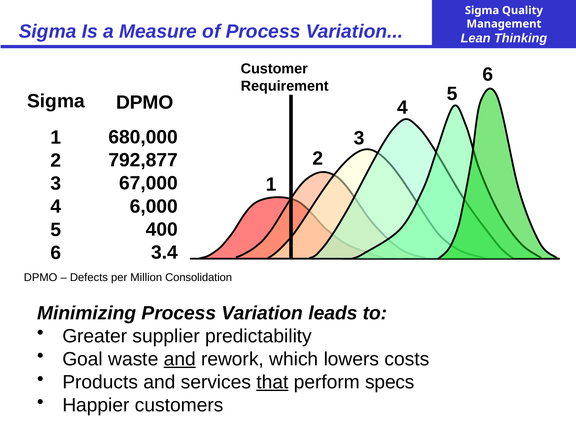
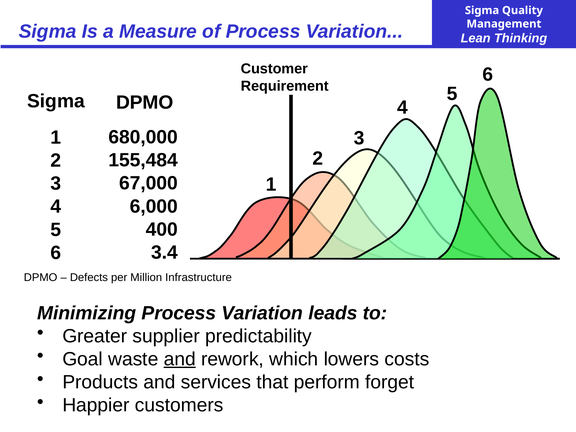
792,877: 792,877 -> 155,484 (143, 160)
Consolidation: Consolidation -> Infrastructure (199, 277)
that underline: present -> none (272, 382)
specs: specs -> forget (390, 382)
